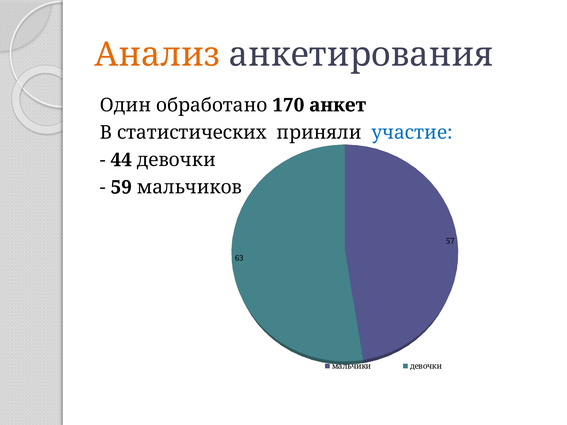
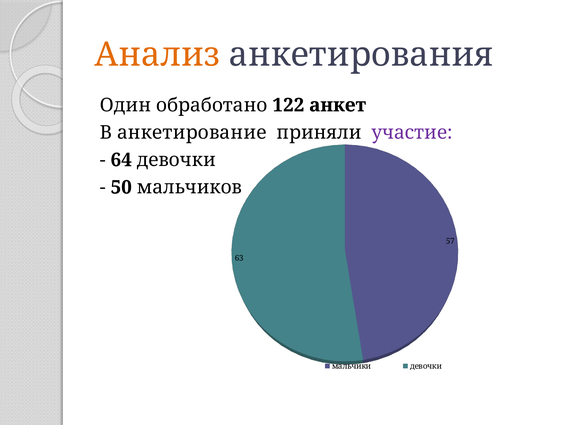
170: 170 -> 122 (288, 105)
статистических: статистических -> анкетирование (192, 133)
участие colour: blue -> purple (412, 133)
44: 44 -> 64 (121, 160)
59: 59 -> 50 (121, 187)
